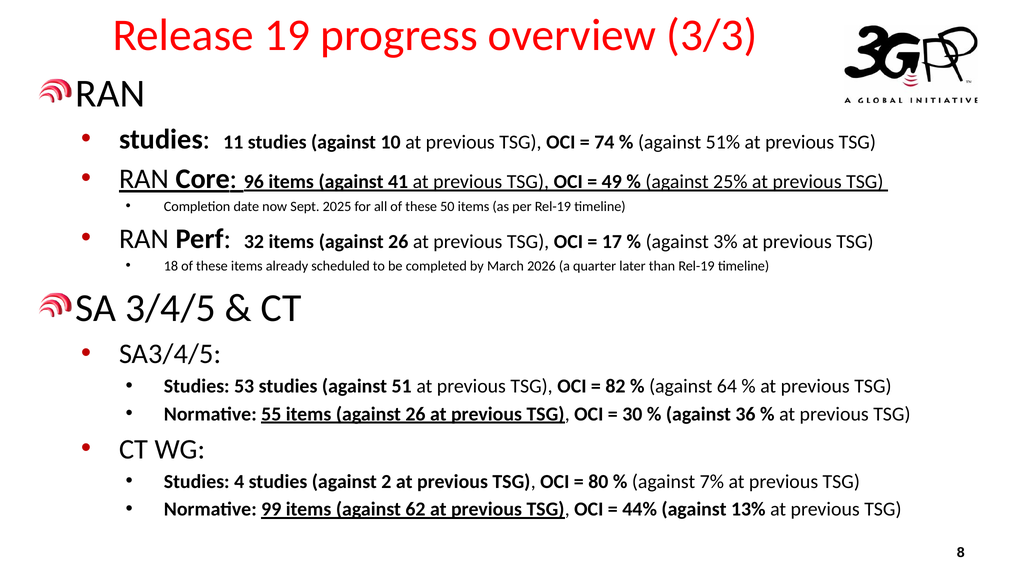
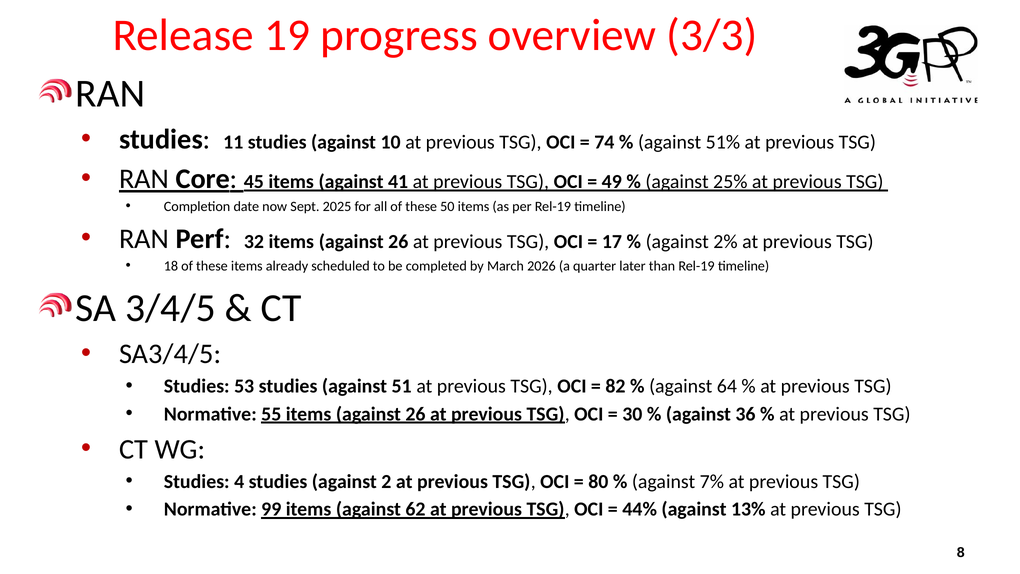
96: 96 -> 45 (254, 182)
3%: 3% -> 2% (725, 241)
